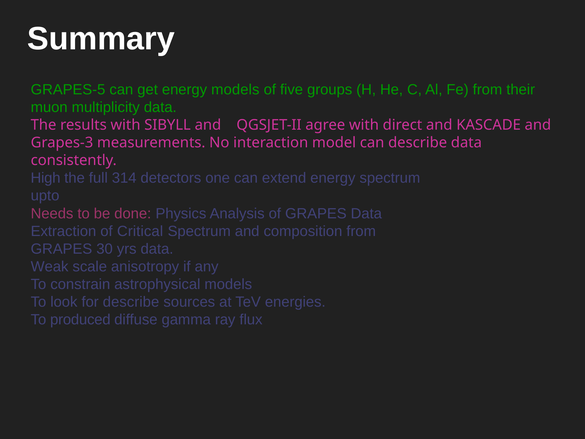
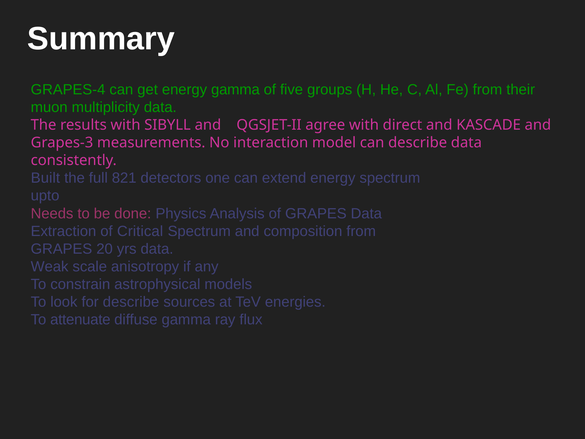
GRAPES-5: GRAPES-5 -> GRAPES-4 (68, 89)
energy models: models -> gamma (235, 89)
High: High -> Built (45, 178)
314: 314 -> 821 (124, 178)
30: 30 -> 20 (105, 249)
produced: produced -> attenuate (80, 319)
